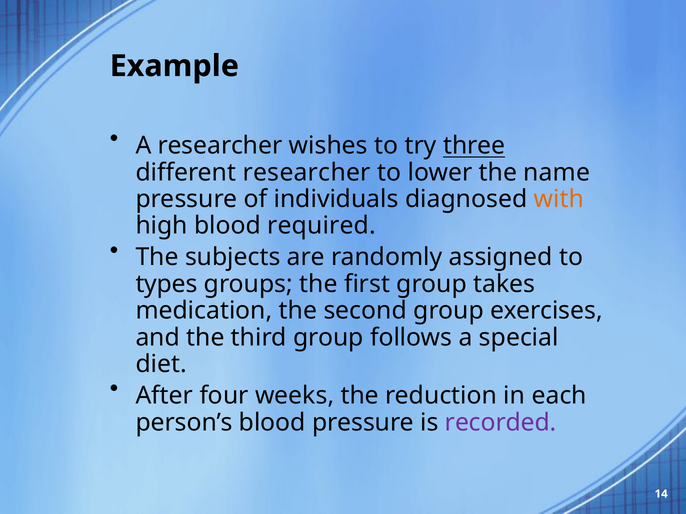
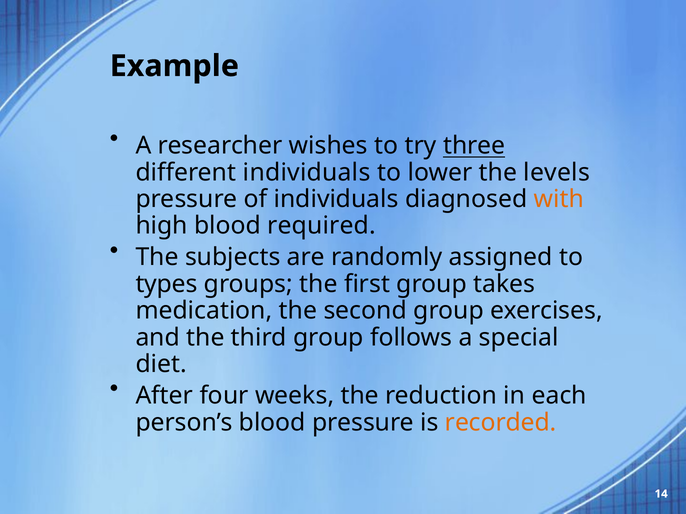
different researcher: researcher -> individuals (307, 173)
name: name -> levels (557, 173)
recorded colour: purple -> orange (501, 423)
